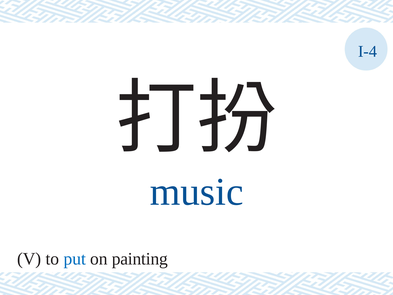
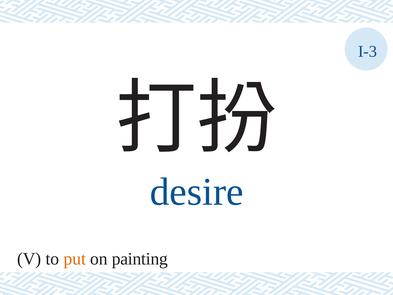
I-4: I-4 -> I-3 (368, 51)
music: music -> desire (197, 192)
put colour: blue -> orange (75, 259)
